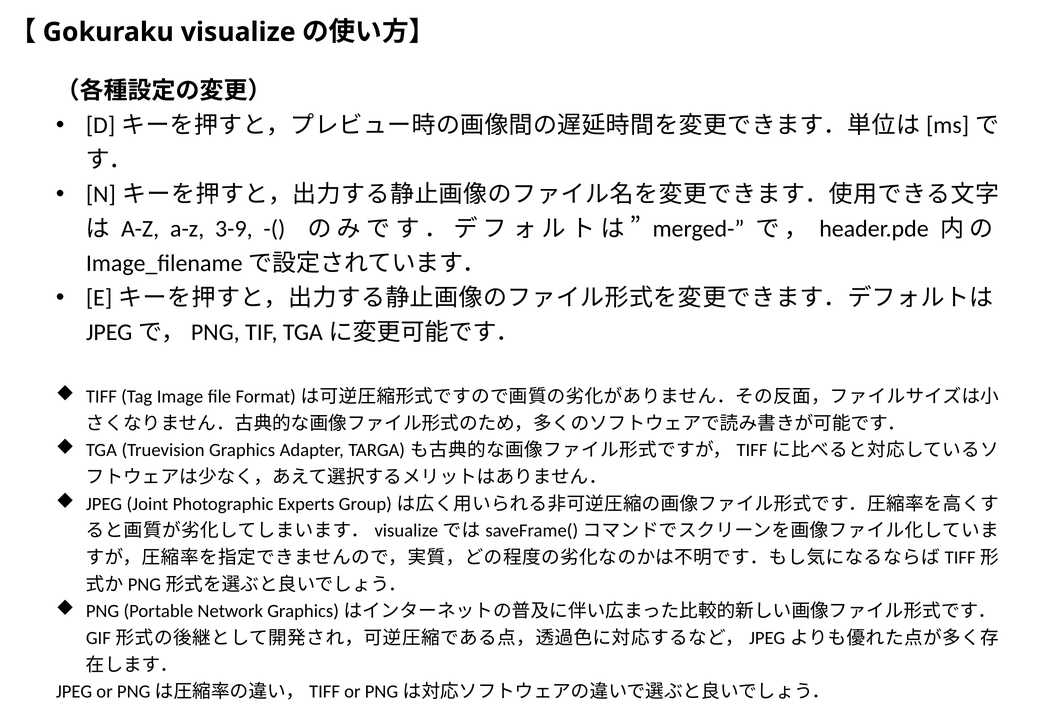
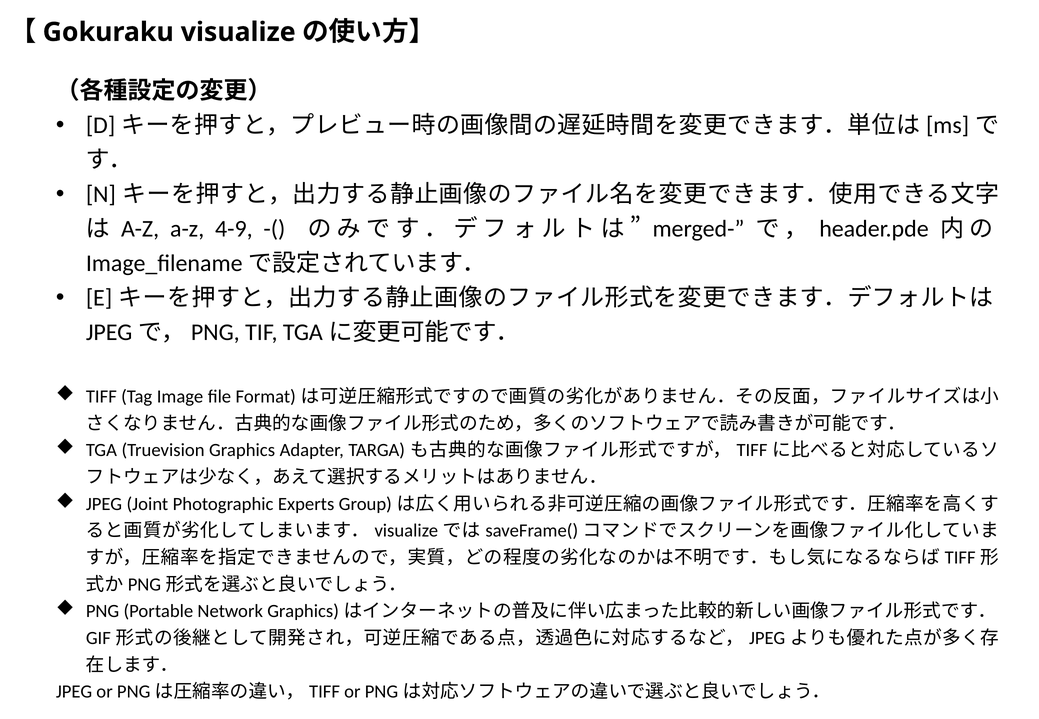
3-9: 3-9 -> 4-9 (234, 229)
